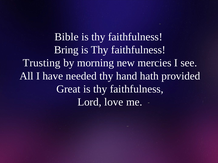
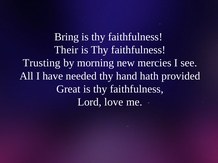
Bible: Bible -> Bring (67, 37)
Bring: Bring -> Their (66, 50)
